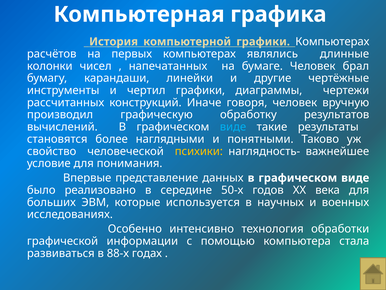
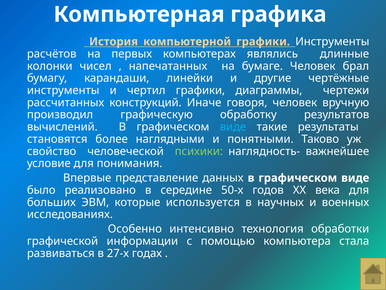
графики Компьютерах: Компьютерах -> Инструменты (332, 42)
психики colour: yellow -> light green (199, 151)
88-х: 88-х -> 27-х (118, 253)
